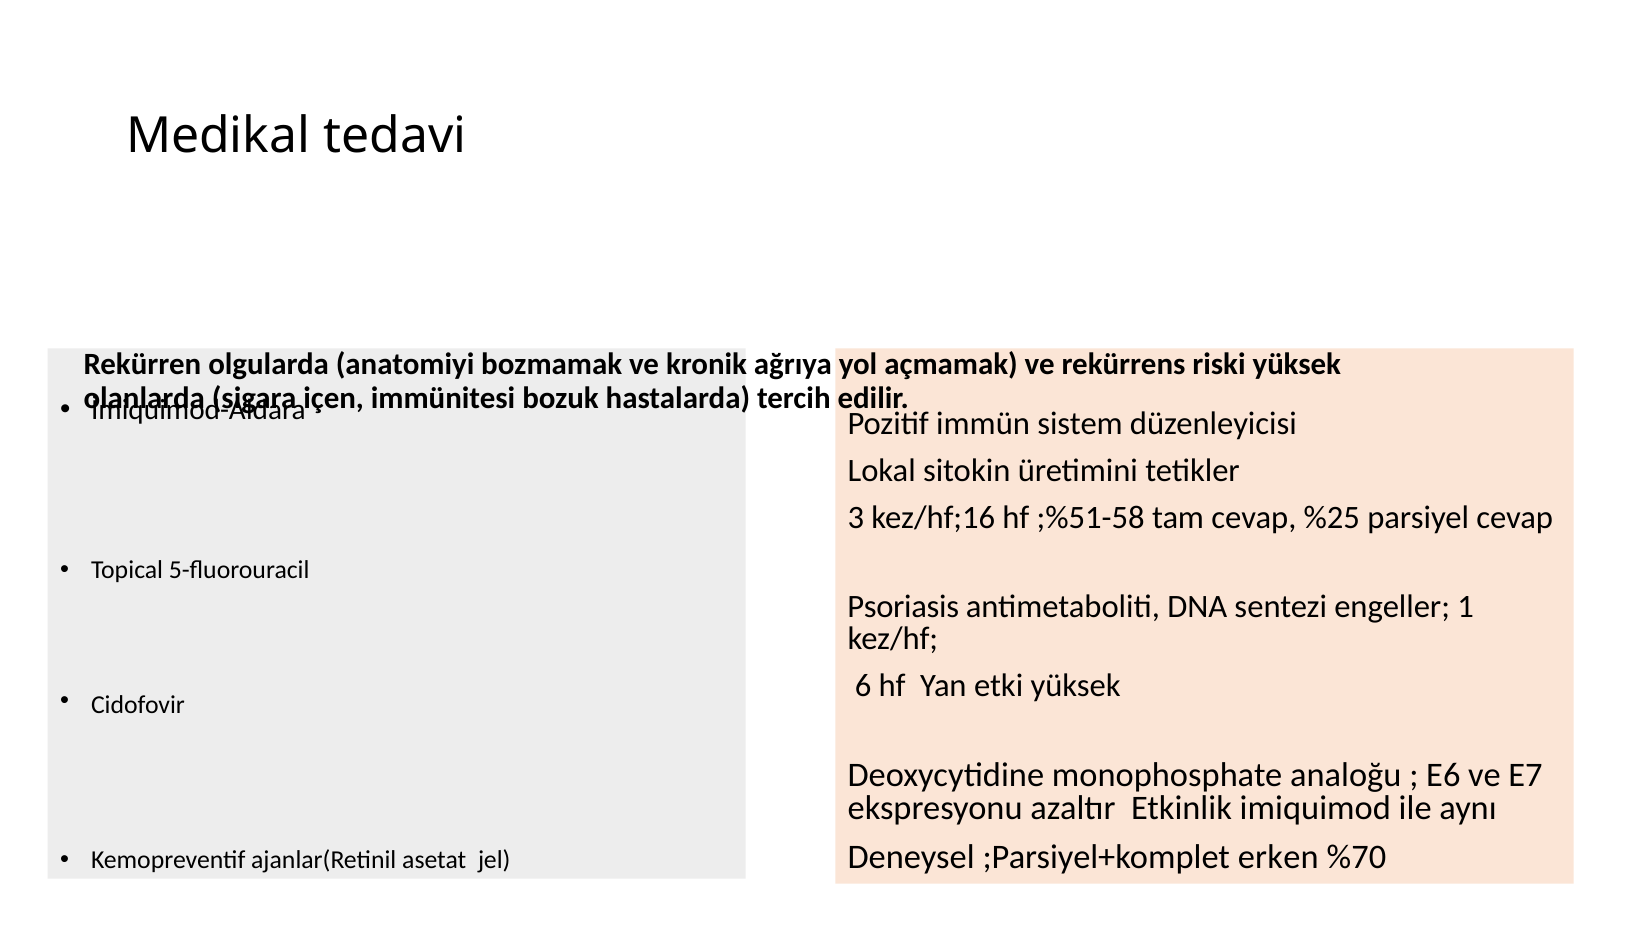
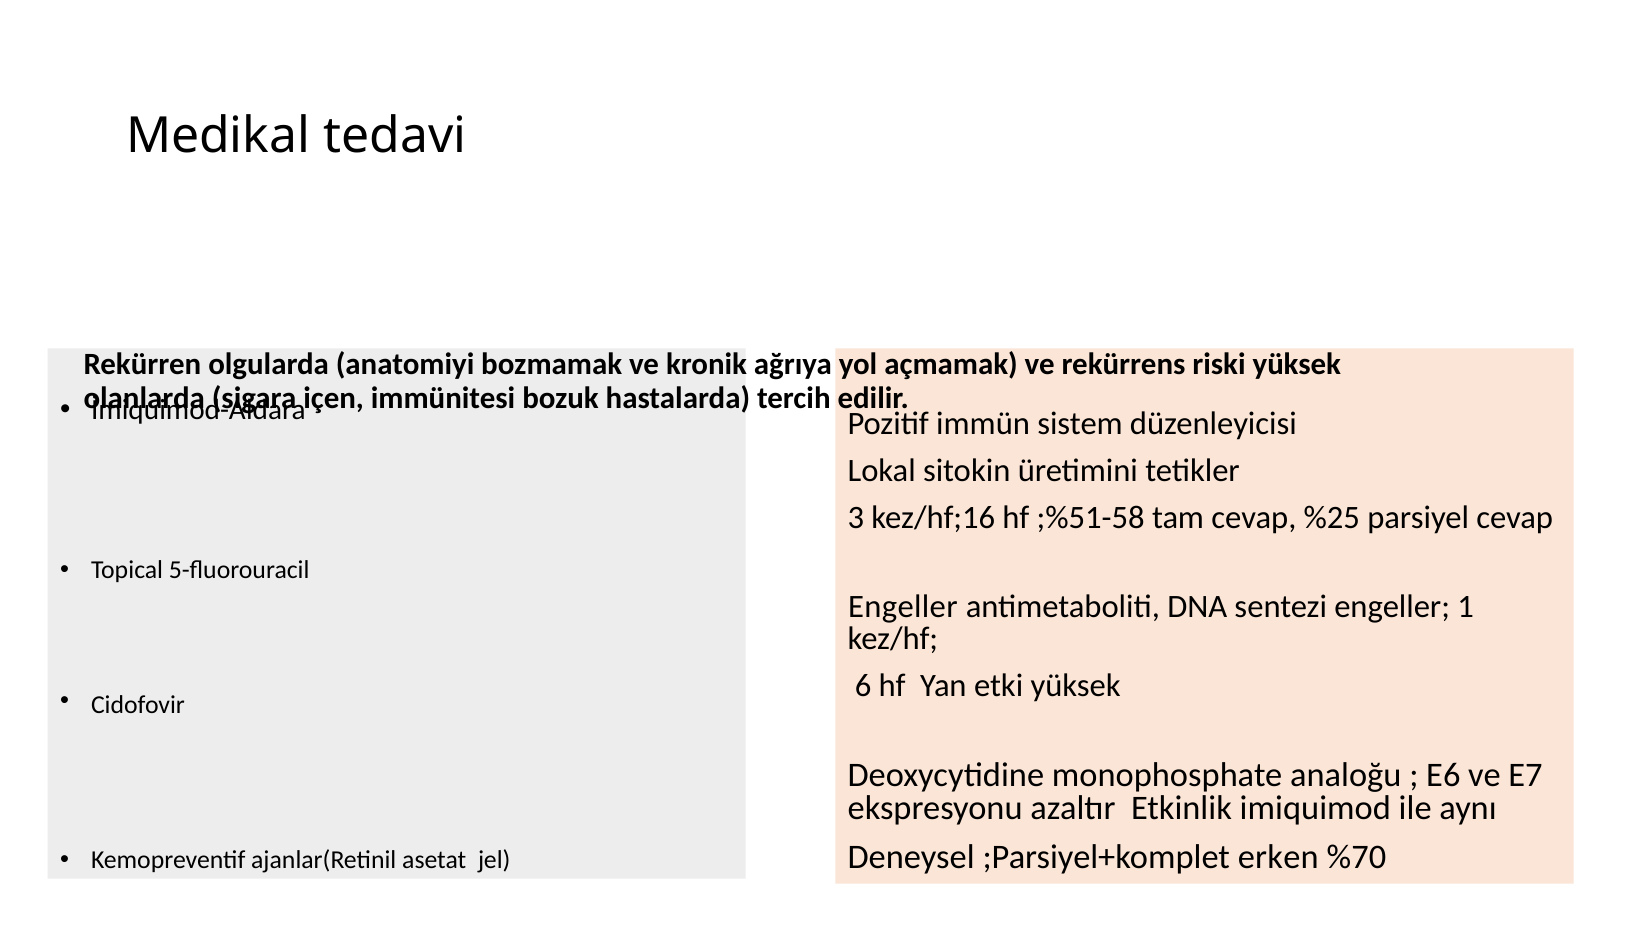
Psoriasis: Psoriasis -> Engeller (903, 607)
